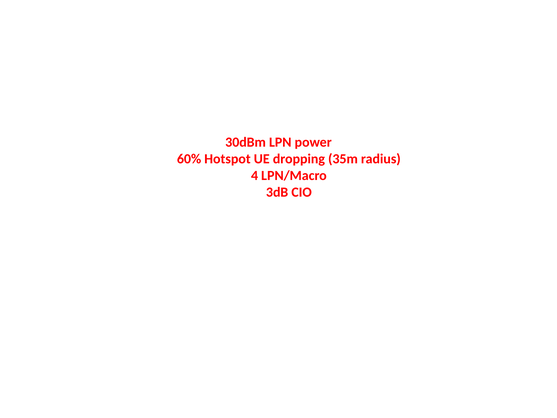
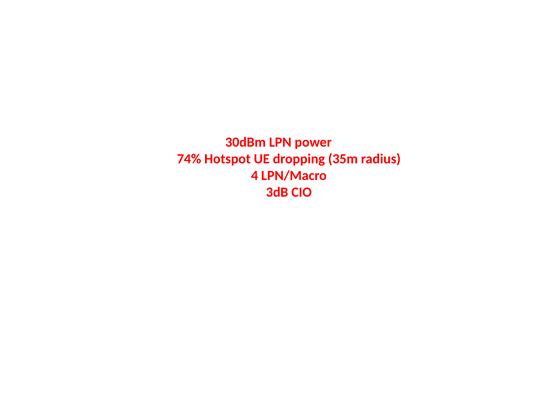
60%: 60% -> 74% (189, 159)
